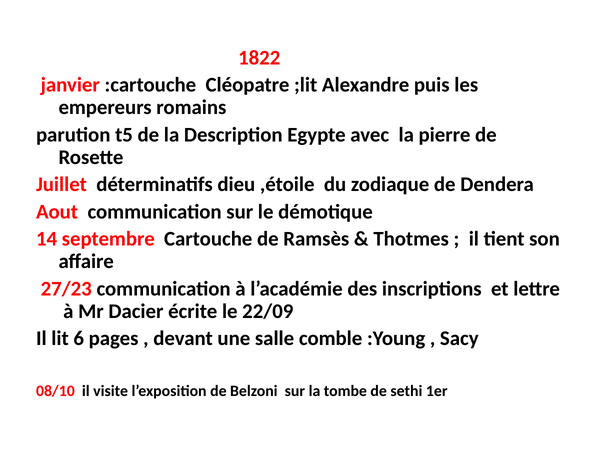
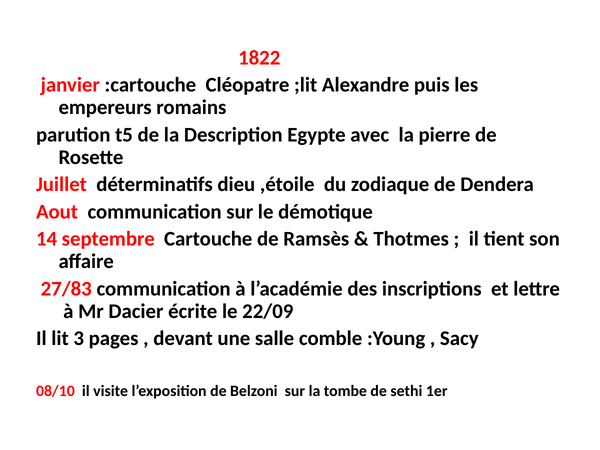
27/23: 27/23 -> 27/83 (66, 289)
6: 6 -> 3 (79, 339)
